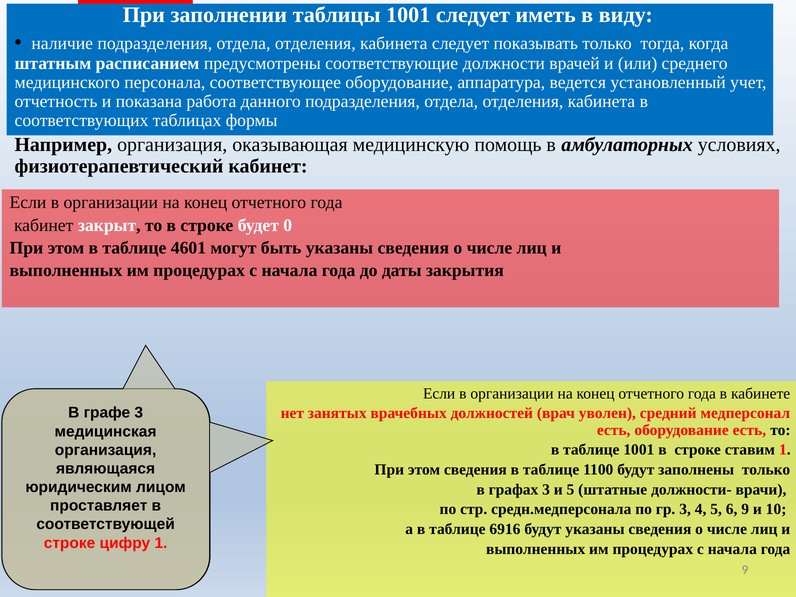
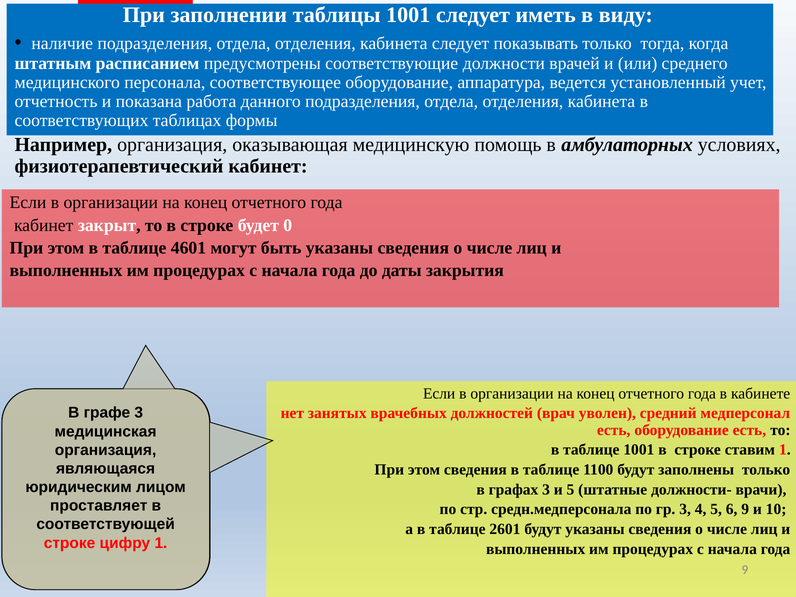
6916: 6916 -> 2601 (505, 529)
